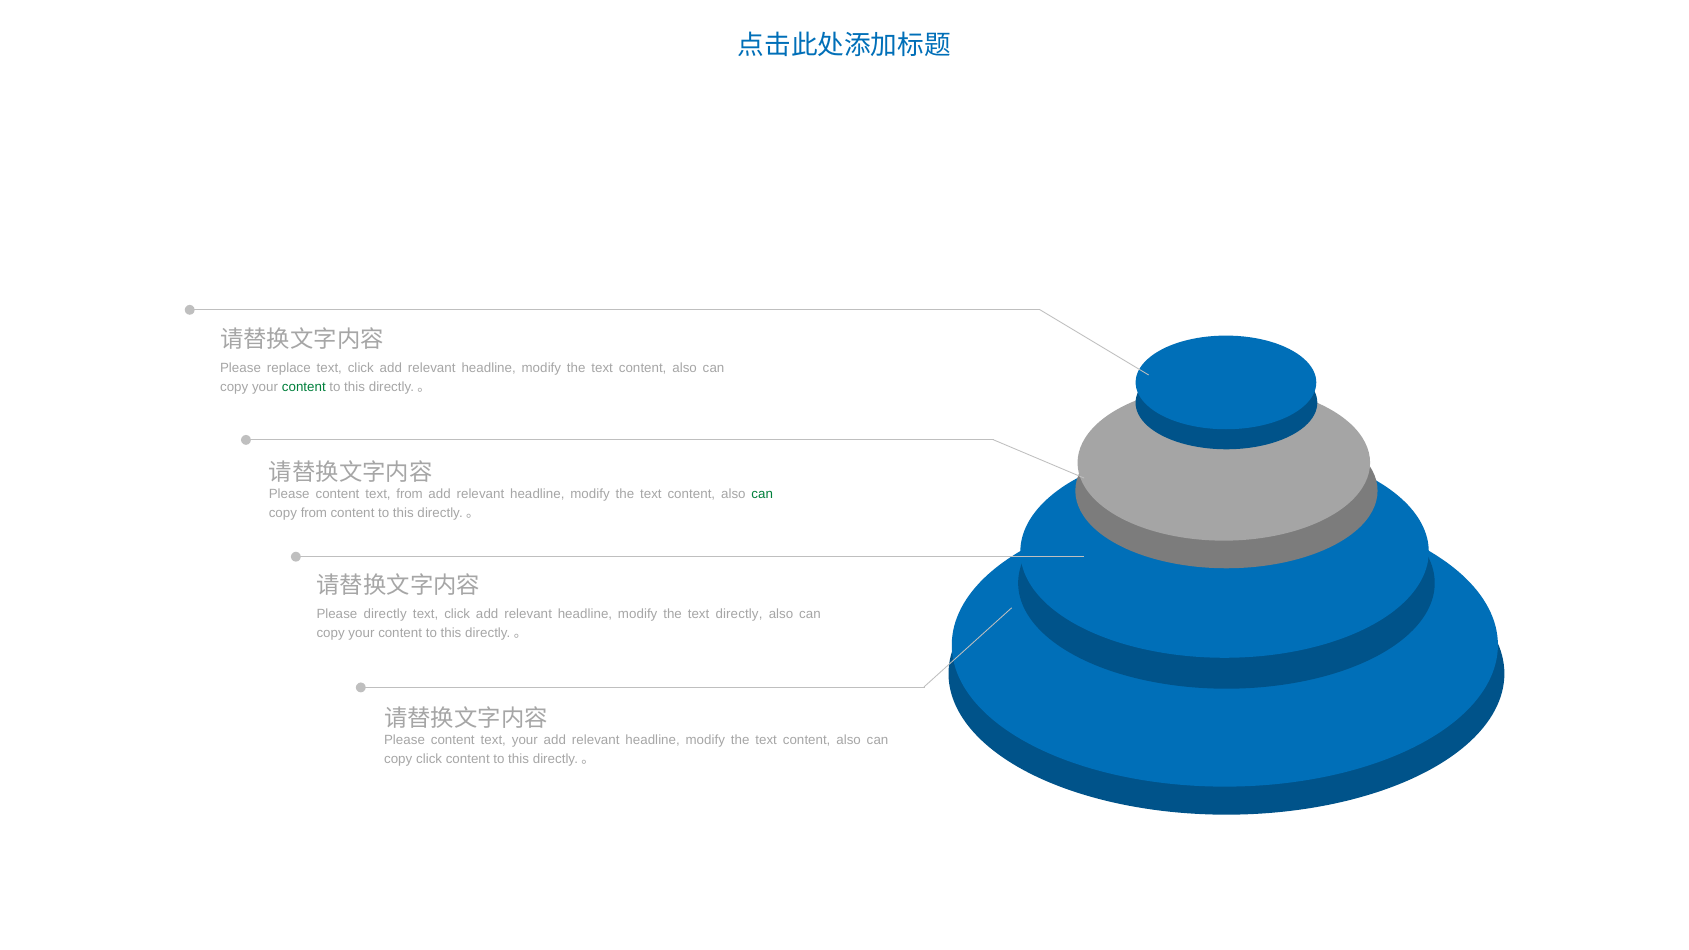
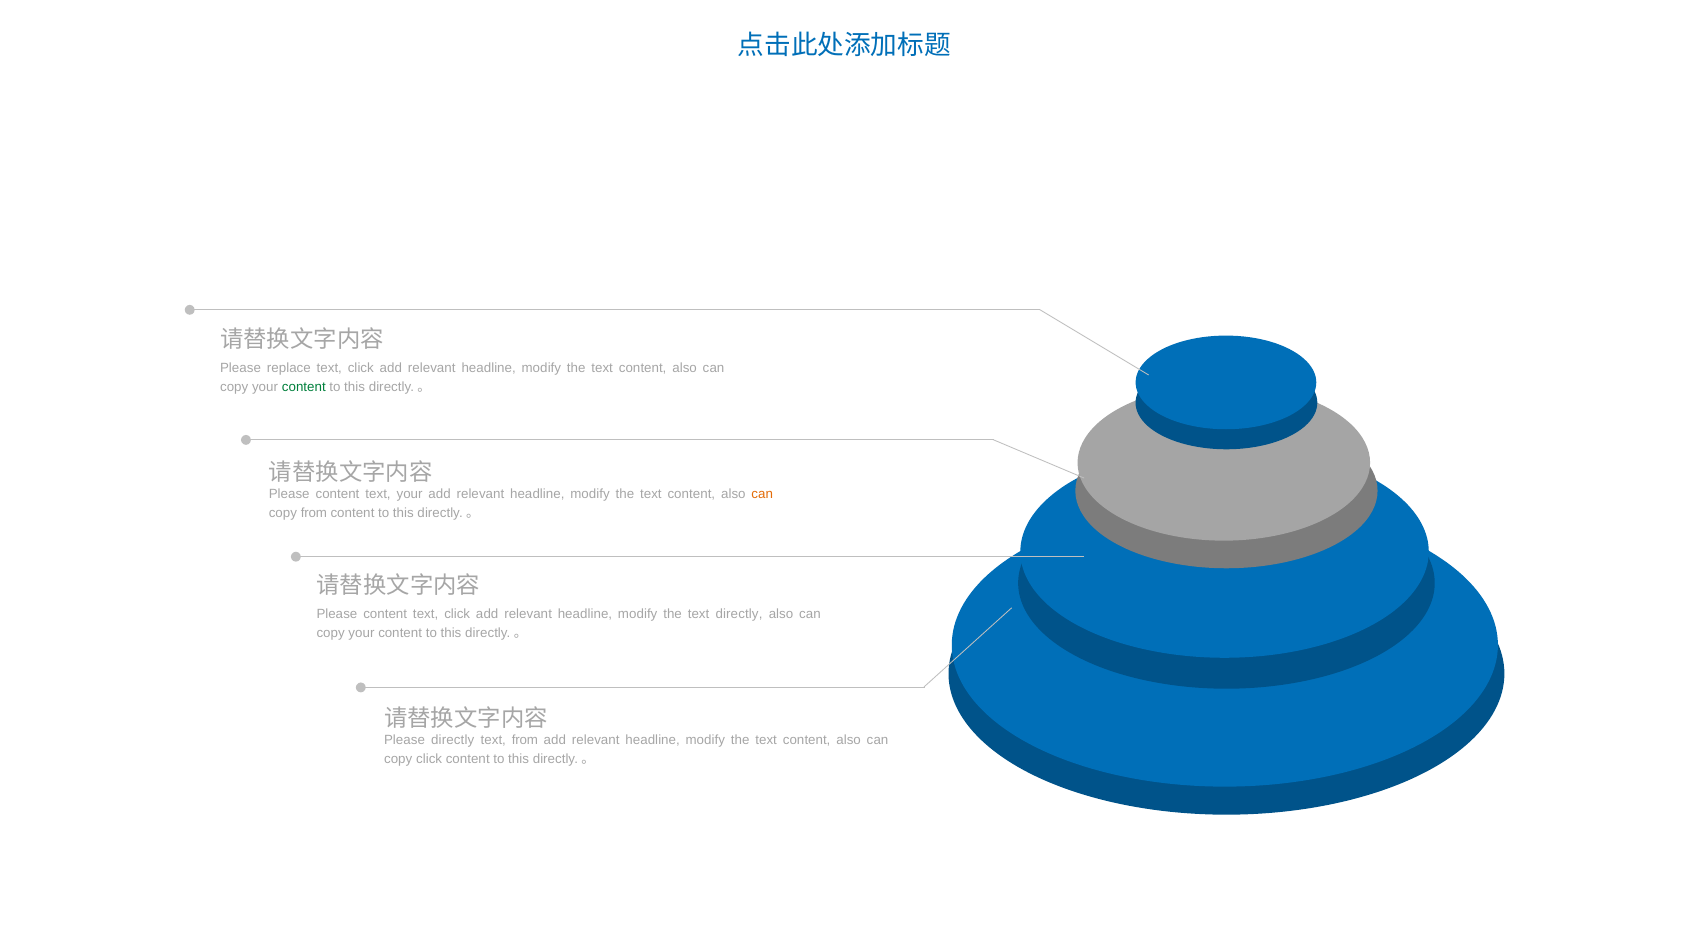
text from: from -> your (410, 494)
can colour: green -> orange (762, 494)
directly: directly -> content (385, 614)
content: content -> directly (453, 740)
text your: your -> from (525, 740)
